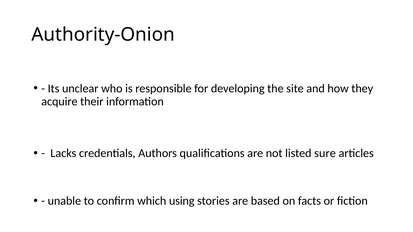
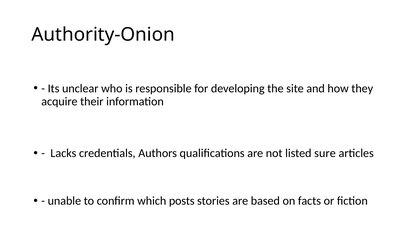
using: using -> posts (182, 201)
